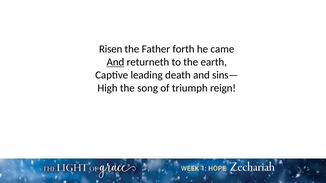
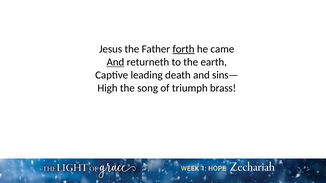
Risen: Risen -> Jesus (111, 49)
forth underline: none -> present (184, 49)
reign: reign -> brass (223, 88)
